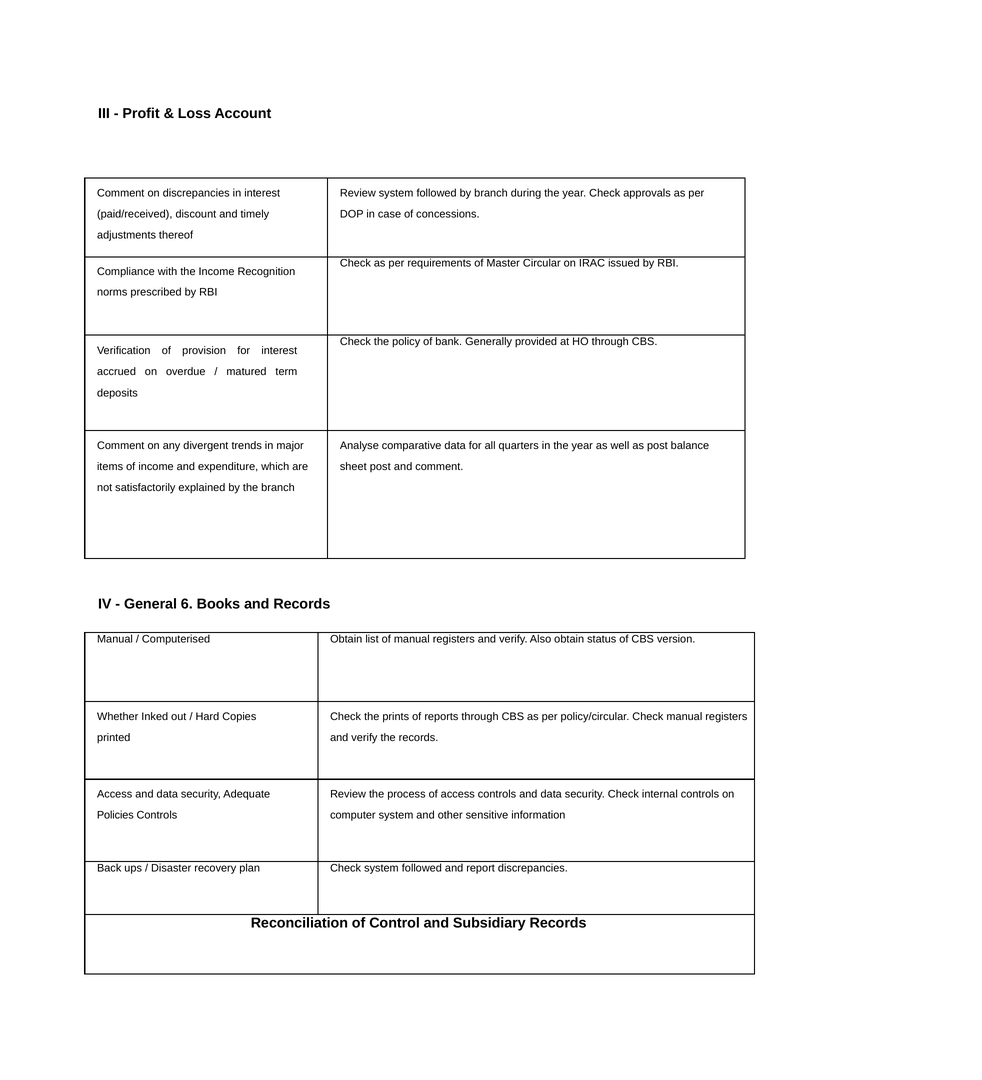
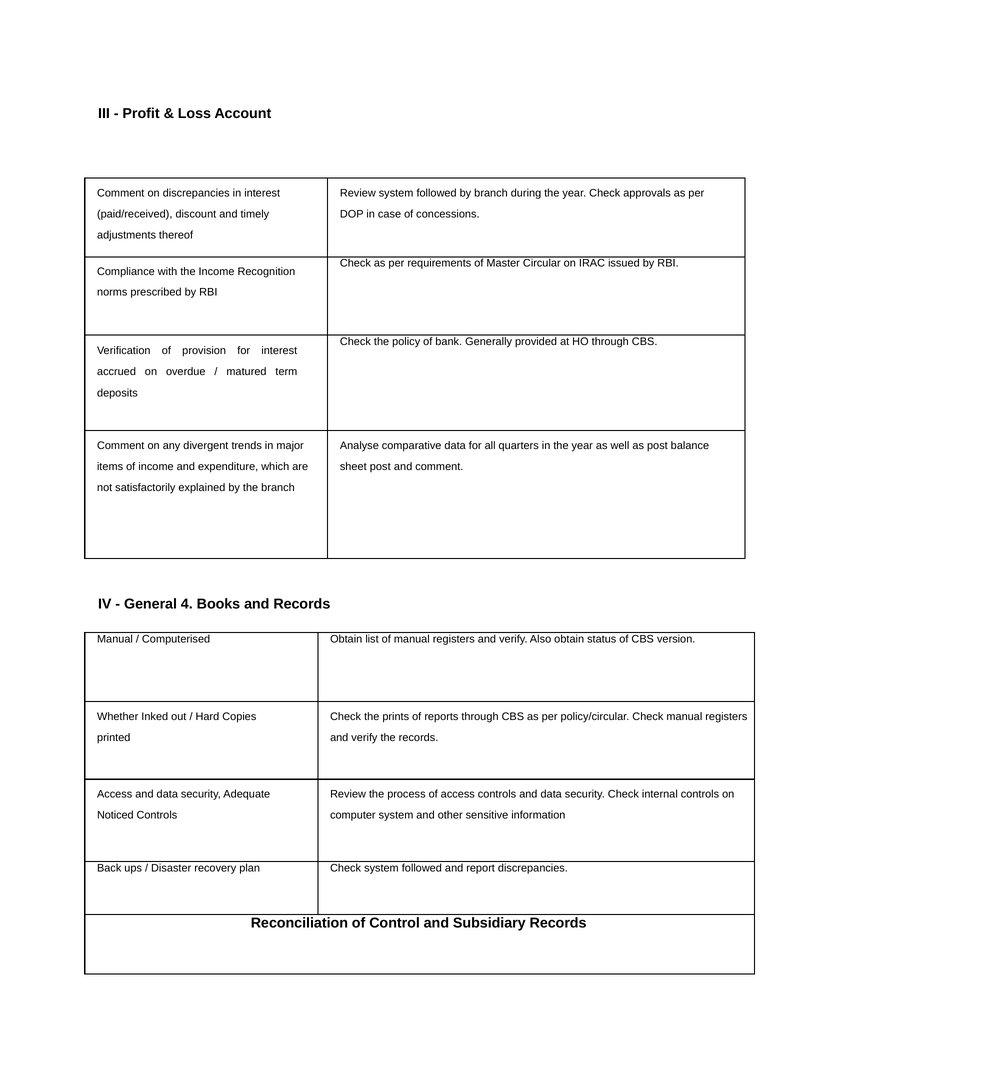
6: 6 -> 4 (187, 604)
Policies: Policies -> Noticed (115, 815)
